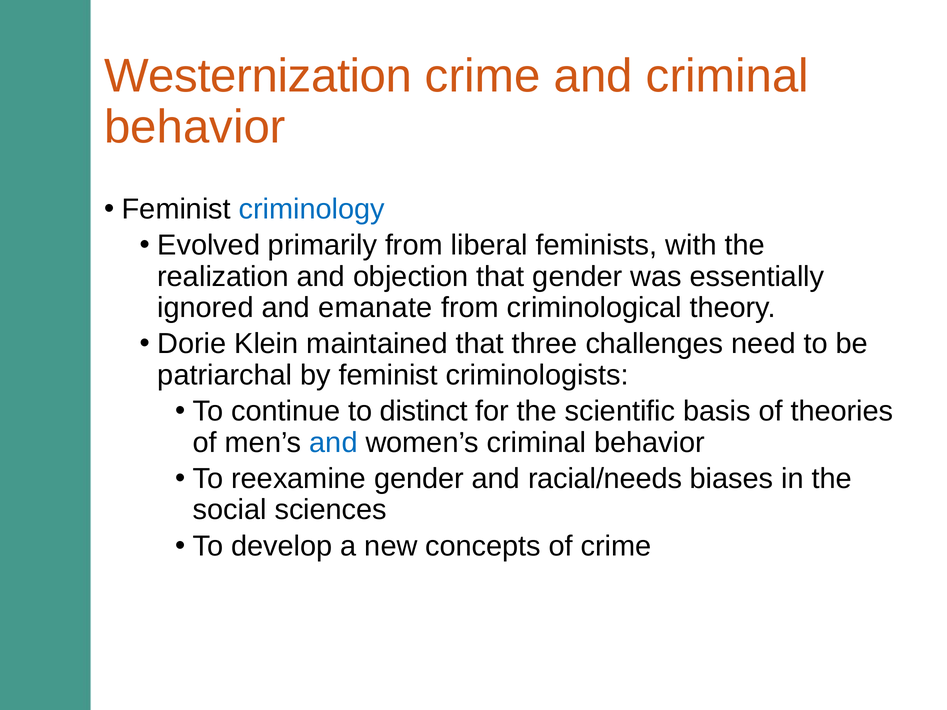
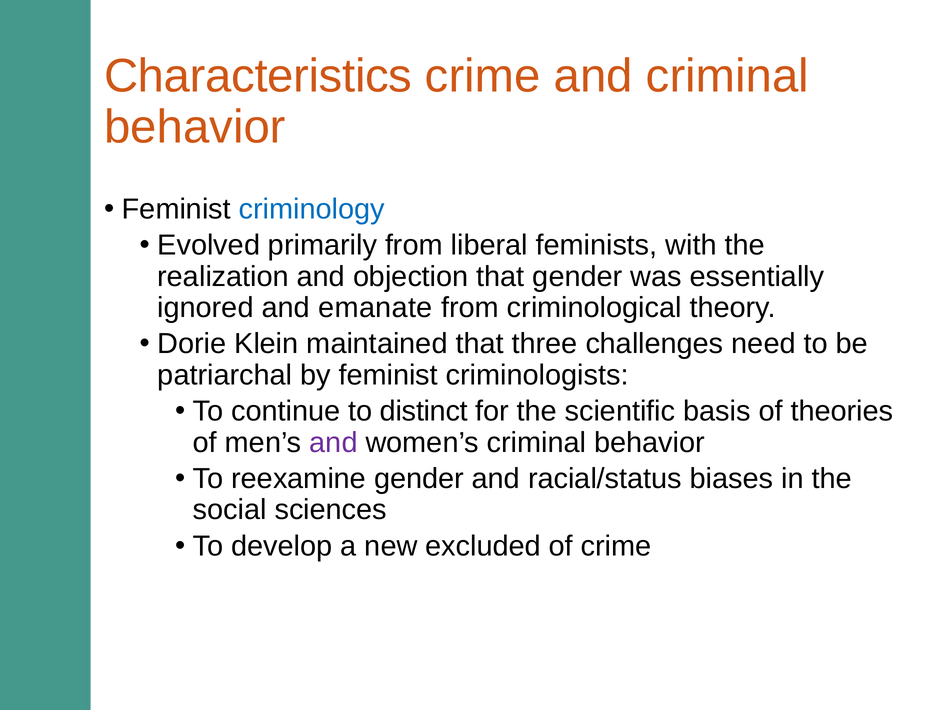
Westernization: Westernization -> Characteristics (258, 76)
and colour: blue -> purple (334, 443)
racial/needs: racial/needs -> racial/status (605, 479)
concepts: concepts -> excluded (483, 546)
